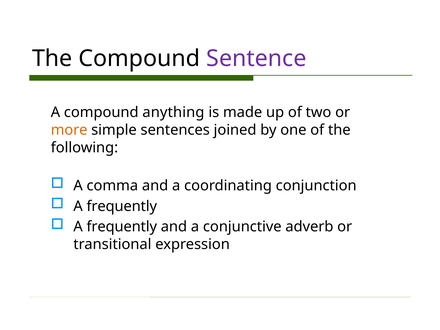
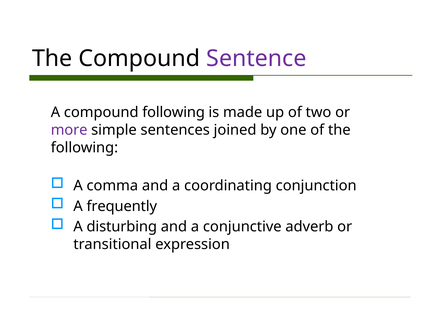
compound anything: anything -> following (174, 112)
more colour: orange -> purple (69, 130)
frequently: frequently -> disturbing (122, 227)
